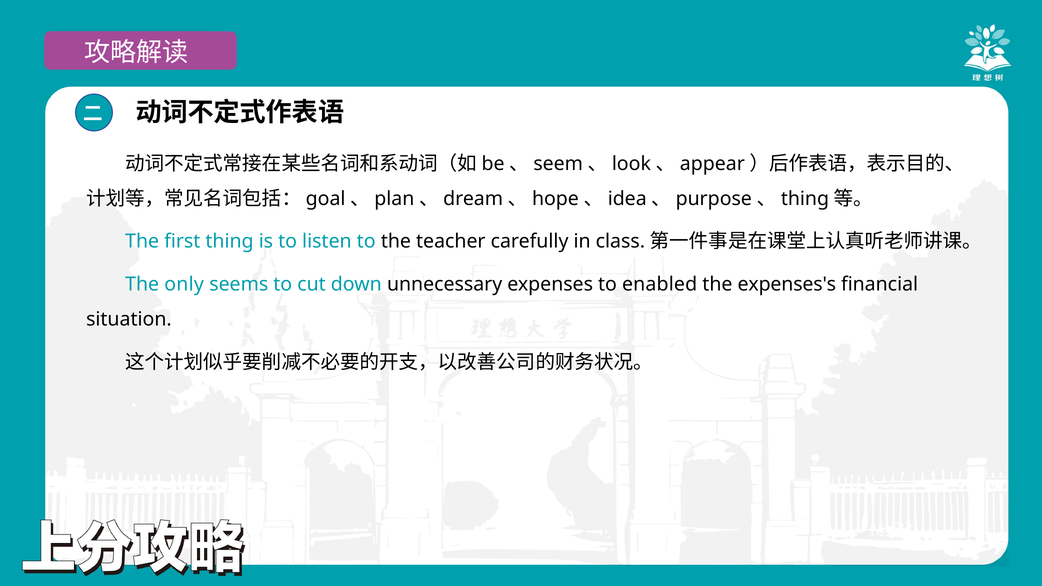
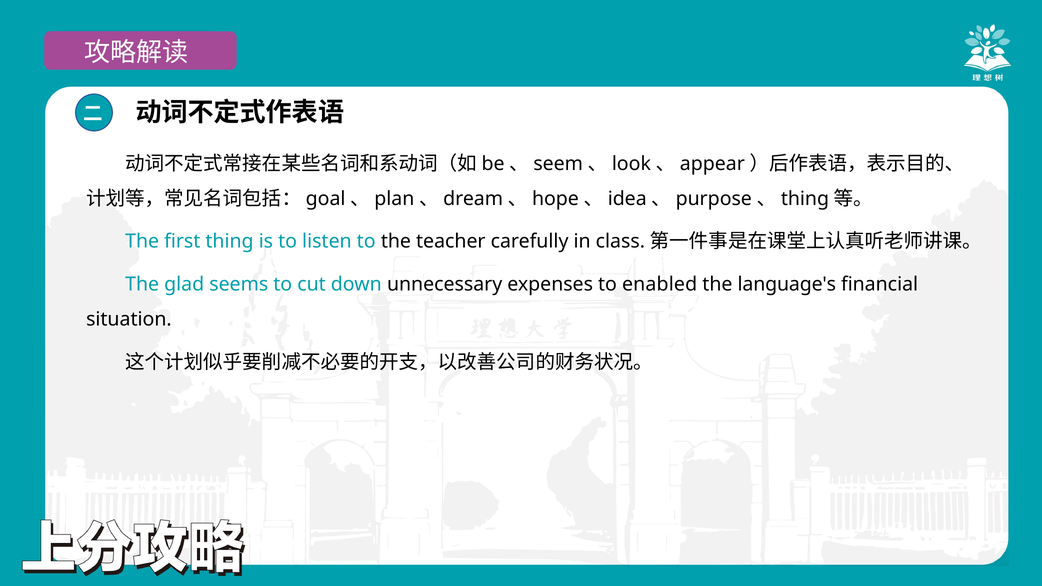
only: only -> glad (184, 284)
expenses's: expenses's -> language's (787, 284)
